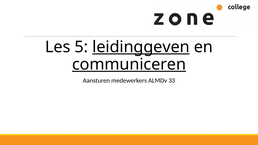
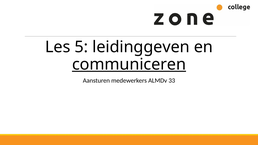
leidinggeven underline: present -> none (141, 47)
